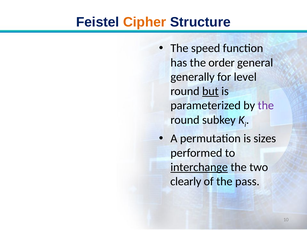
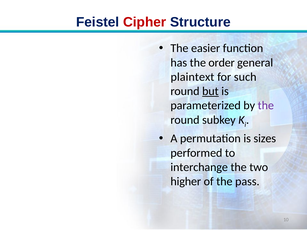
Cipher colour: orange -> red (145, 22)
speed: speed -> easier (206, 48)
generally: generally -> plaintext (192, 77)
level: level -> such (245, 77)
interchange underline: present -> none (199, 167)
clearly: clearly -> higher (186, 182)
